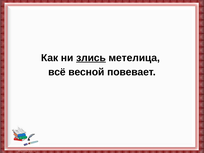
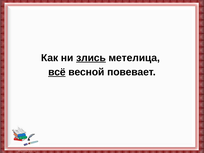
всё underline: none -> present (57, 72)
